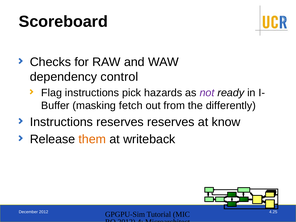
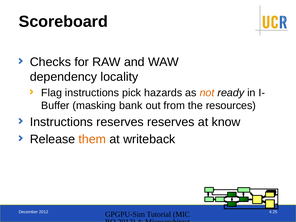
control: control -> locality (119, 77)
not colour: purple -> orange (207, 93)
fetch: fetch -> bank (131, 106)
differently: differently -> resources (231, 106)
